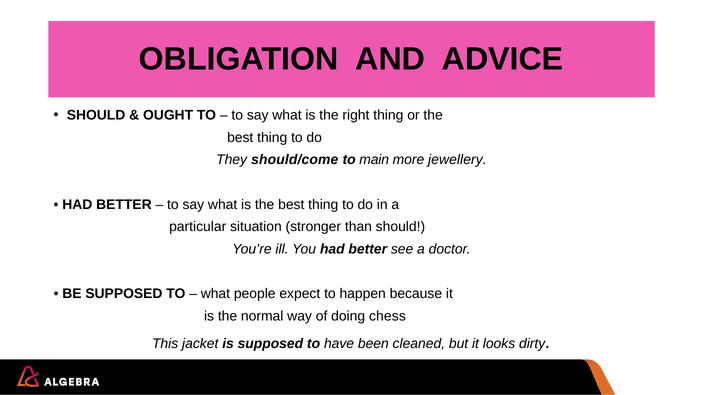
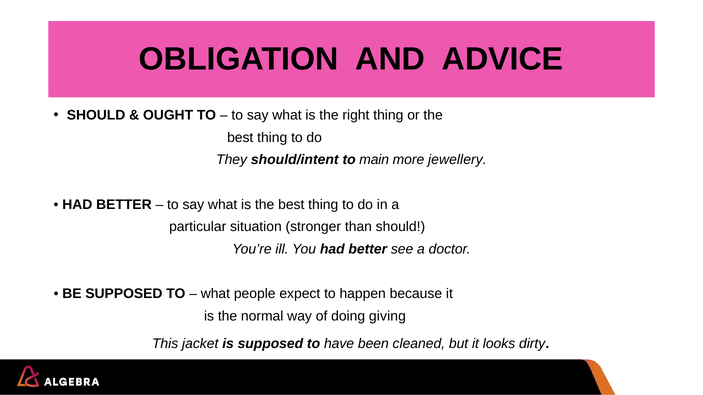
should/come: should/come -> should/intent (295, 160)
chess: chess -> giving (387, 316)
